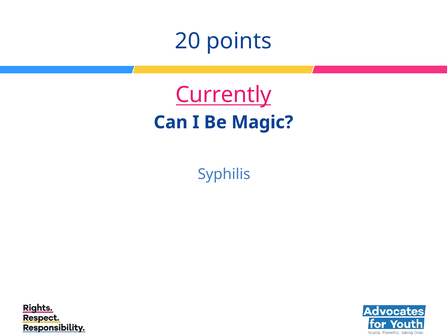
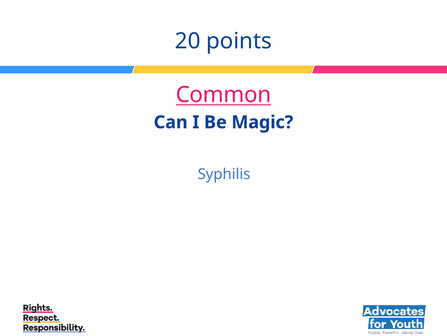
Currently: Currently -> Common (224, 95)
